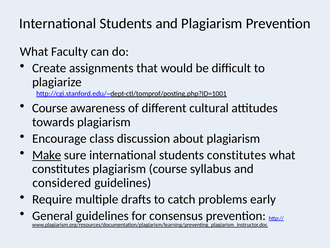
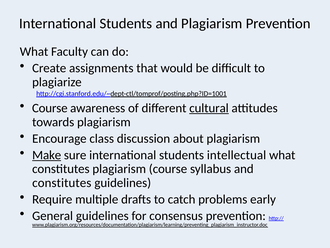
cultural underline: none -> present (209, 108)
students constitutes: constitutes -> intellectual (237, 155)
considered: considered -> constitutes (62, 183)
